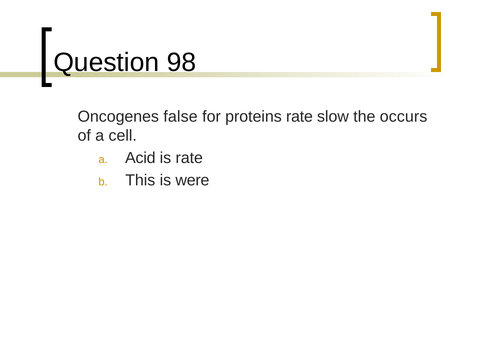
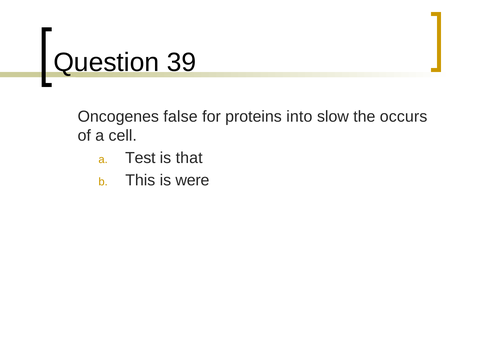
98: 98 -> 39 (181, 62)
proteins rate: rate -> into (299, 116)
Acid: Acid -> Test (140, 158)
is rate: rate -> that (189, 158)
